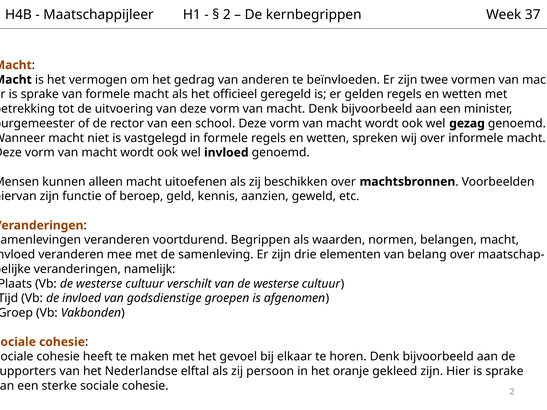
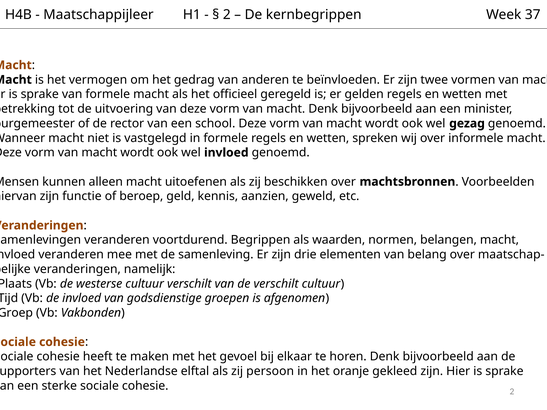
van de westerse: westerse -> verschilt (276, 284)
